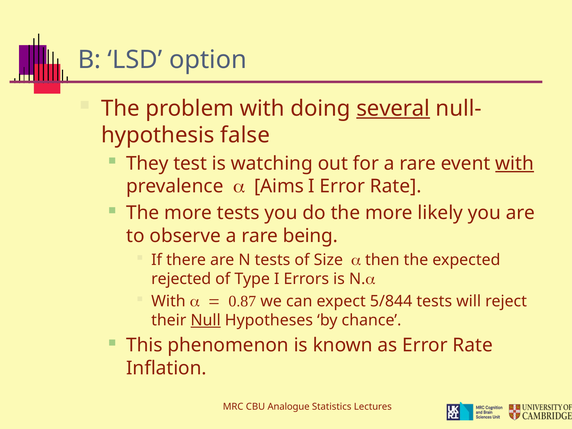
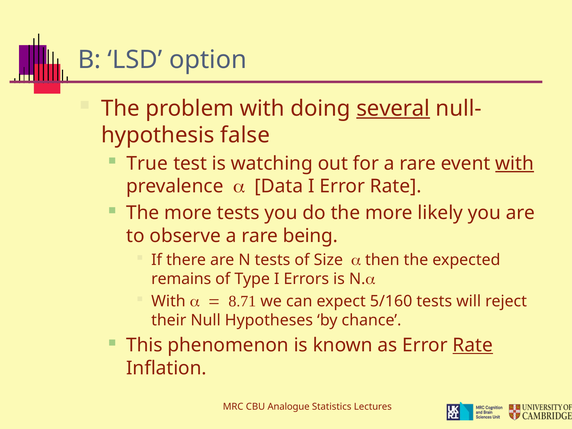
They: They -> True (147, 163)
Aims: Aims -> Data (279, 186)
rejected: rejected -> remains (181, 279)
0.87: 0.87 -> 8.71 (242, 301)
5/844: 5/844 -> 5/160 (391, 301)
Null underline: present -> none (206, 320)
Rate underline: none -> present (473, 345)
